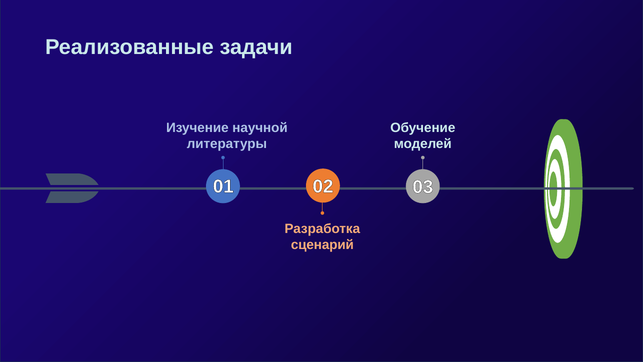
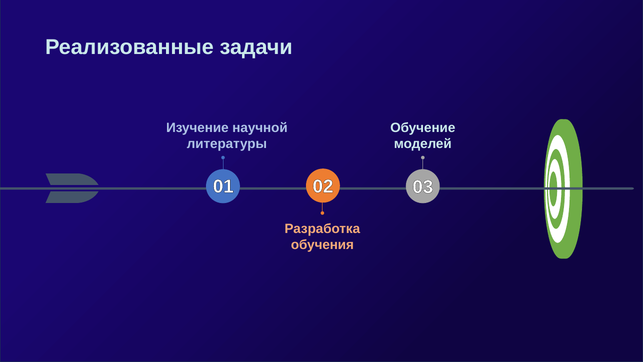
сценарий: сценарий -> обучения (322, 245)
